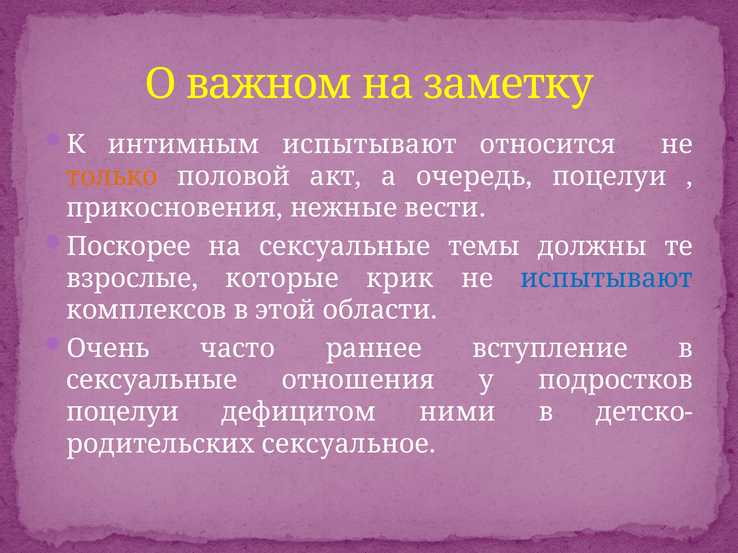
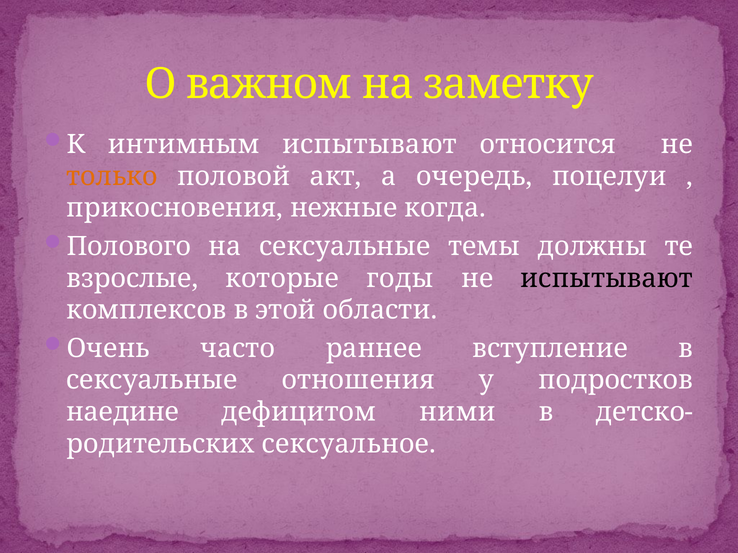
вести: вести -> когда (445, 208)
Поскорее: Поскорее -> Полового (129, 247)
крик: крик -> годы (400, 278)
испытывают colour: blue -> black (607, 278)
поцелуи: поцелуи -> наедине (123, 412)
